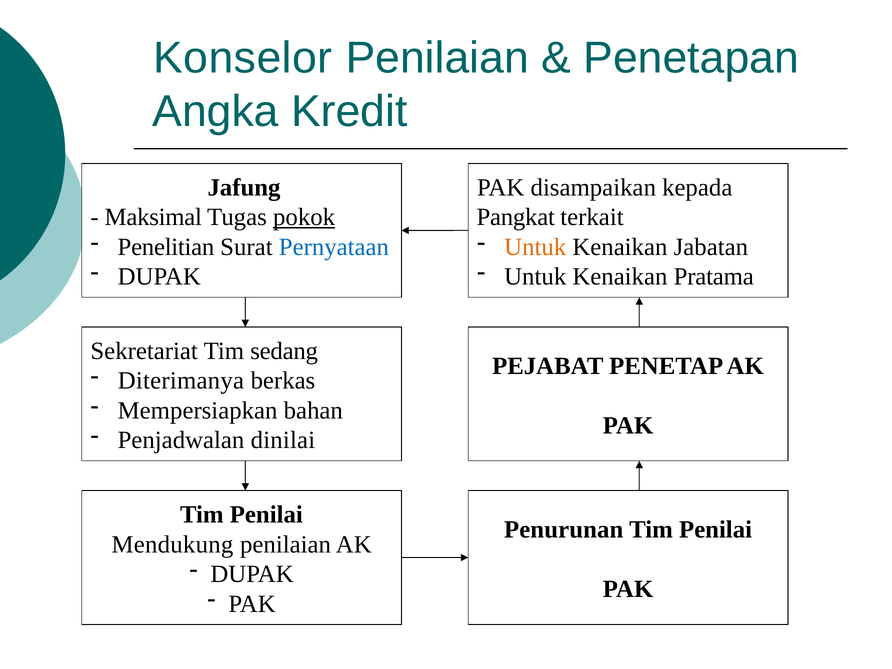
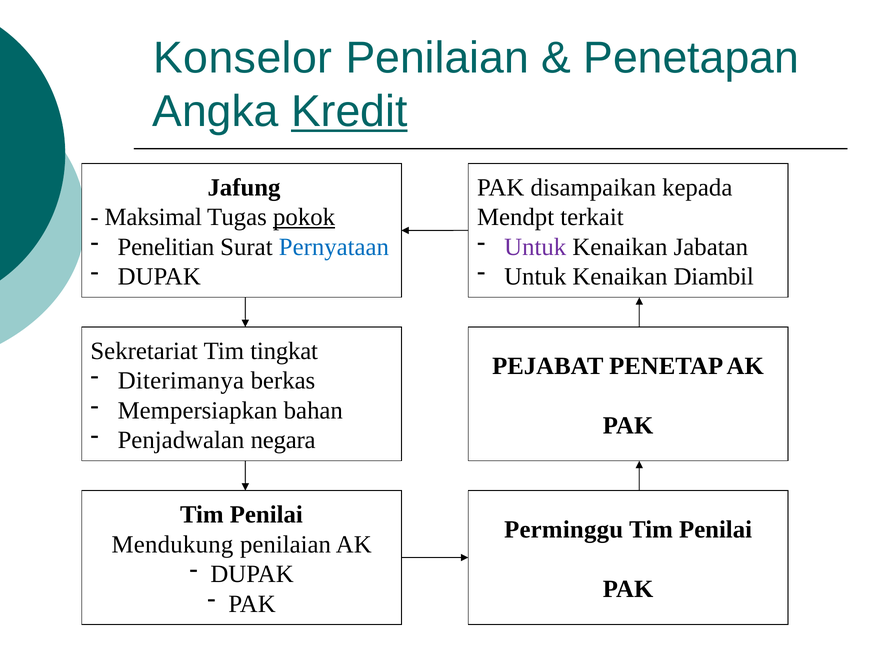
Kredit underline: none -> present (349, 112)
Pangkat: Pangkat -> Mendpt (516, 217)
Untuk colour: orange -> purple (535, 247)
Pratama: Pratama -> Diambil (714, 277)
sedang: sedang -> tingkat (284, 351)
dinilai: dinilai -> negara (283, 440)
Penurunan: Penurunan -> Perminggu (564, 529)
